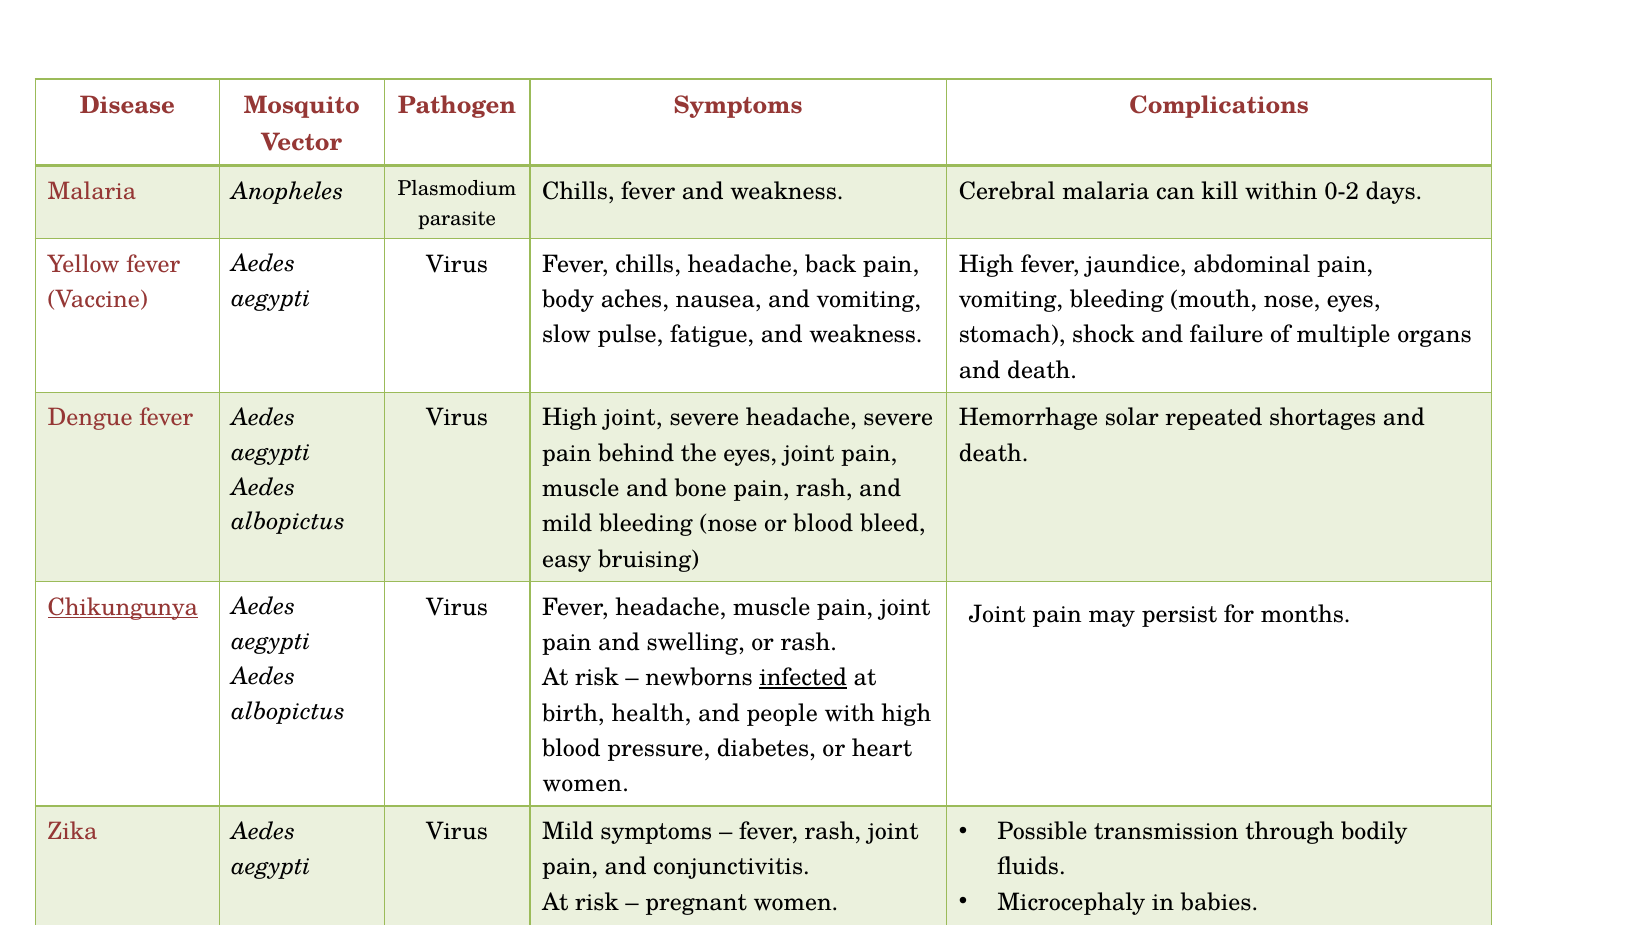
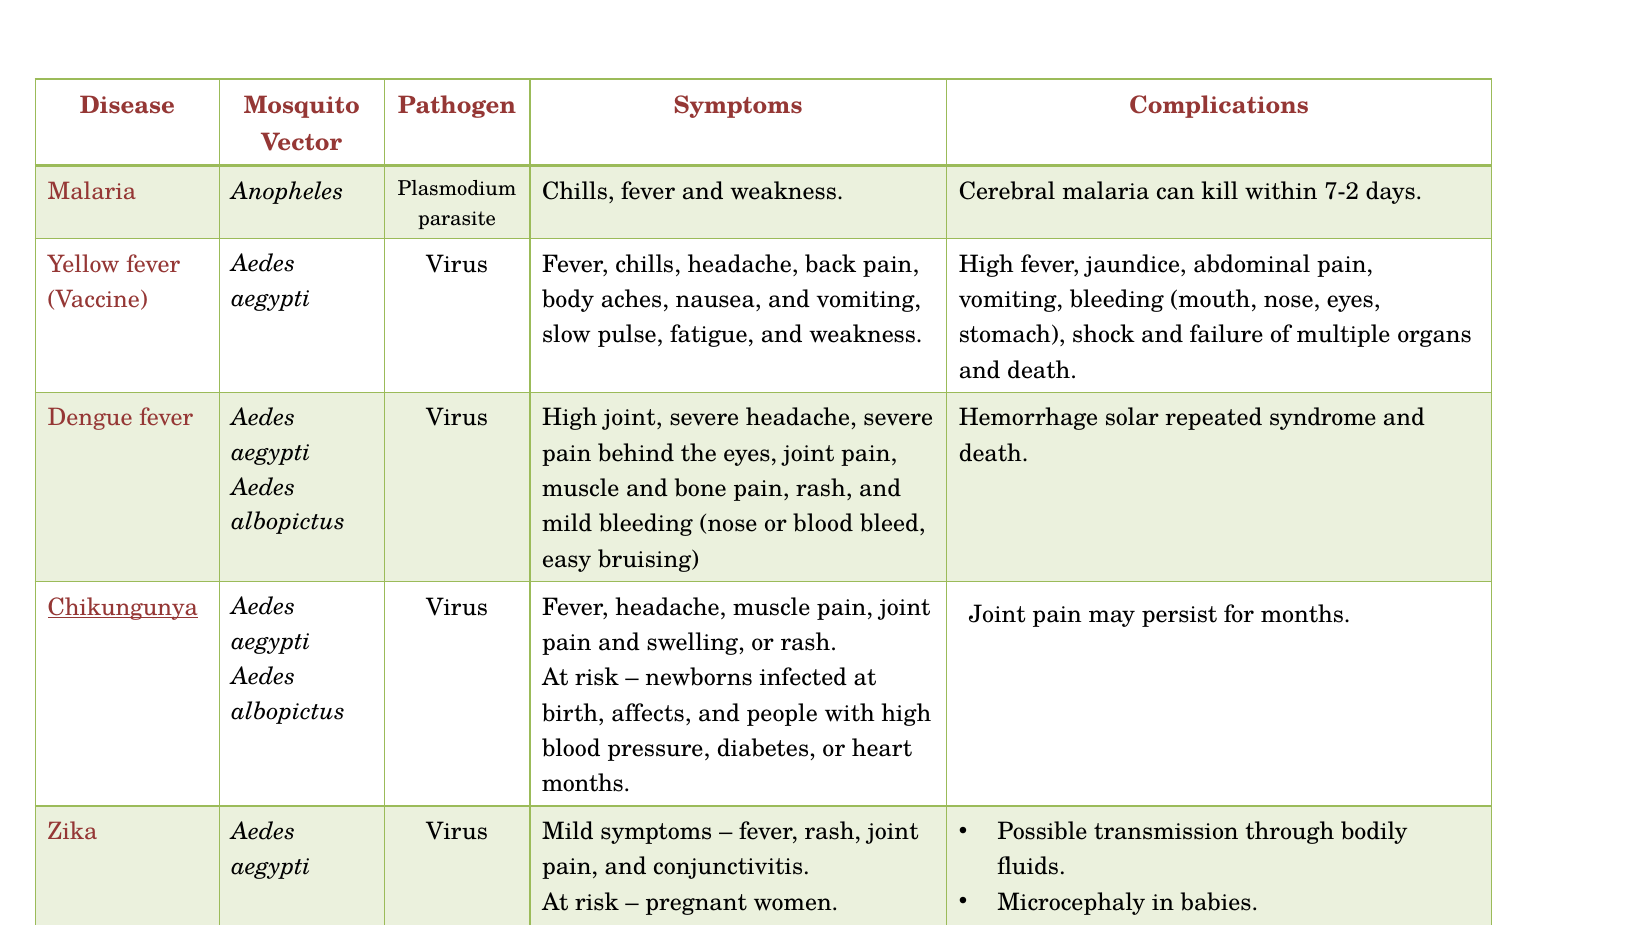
0-2: 0-2 -> 7-2 (1342, 191)
repeated shortages: shortages -> syndrome (1323, 418)
infected underline: present -> none (803, 678)
health: health -> affects (651, 713)
women: women -> months (586, 784)
